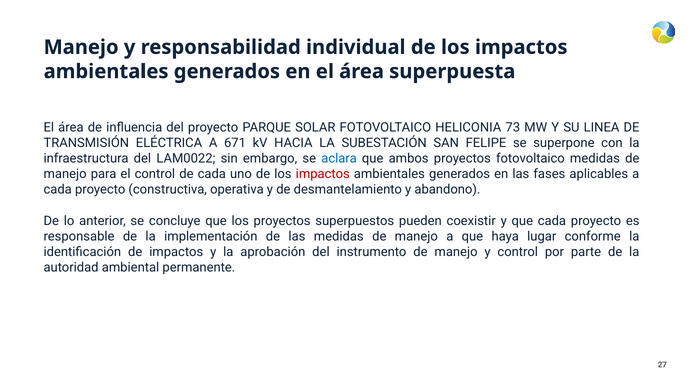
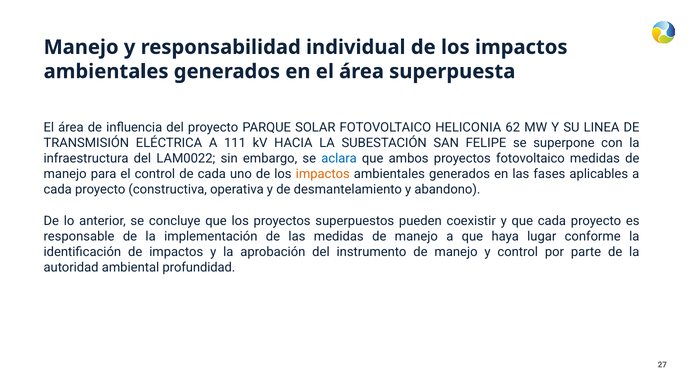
73: 73 -> 62 (513, 127)
671: 671 -> 111 (235, 143)
impactos colour: red -> orange (323, 174)
permanente: permanente -> profundidad (199, 268)
